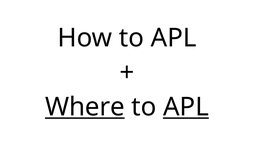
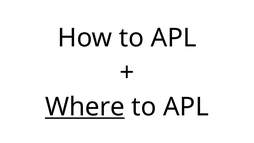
APL underline: present -> none (186, 107)
